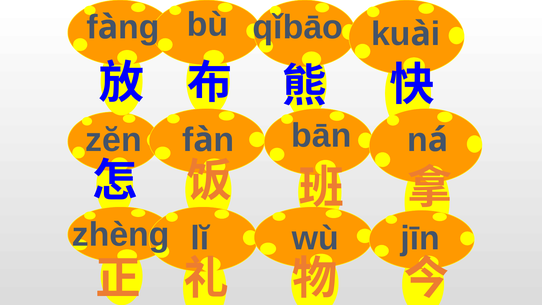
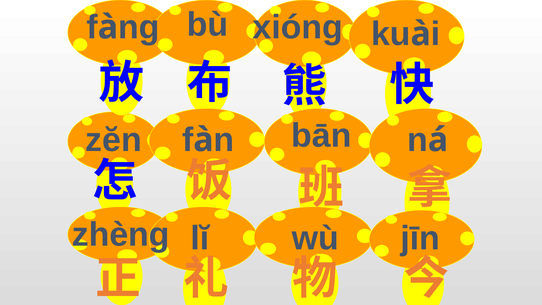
qǐbāo: qǐbāo -> xióng (298, 27)
